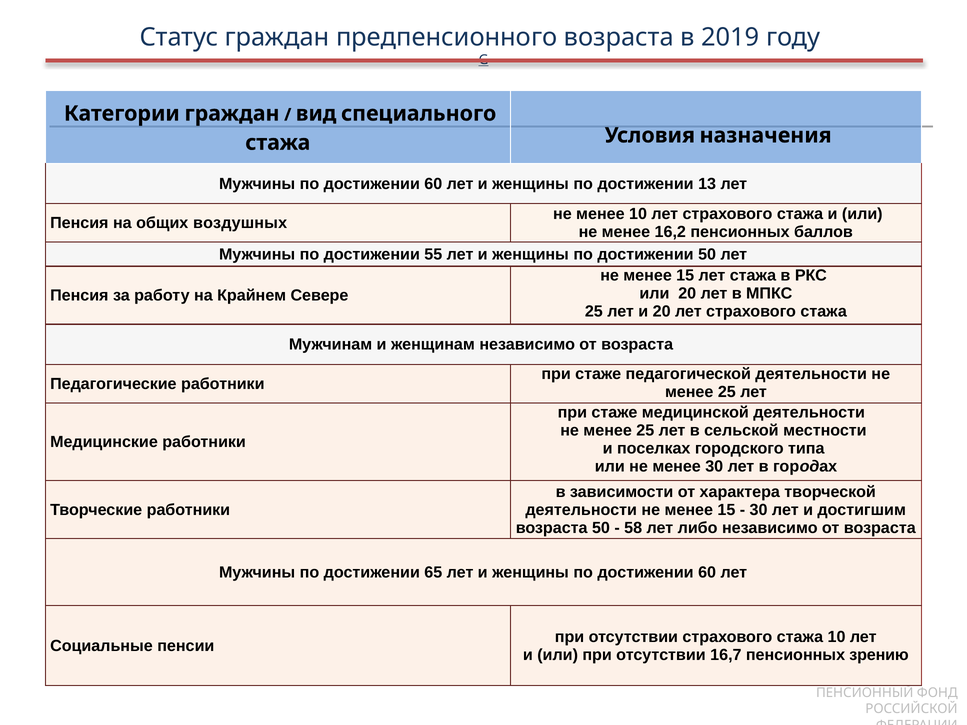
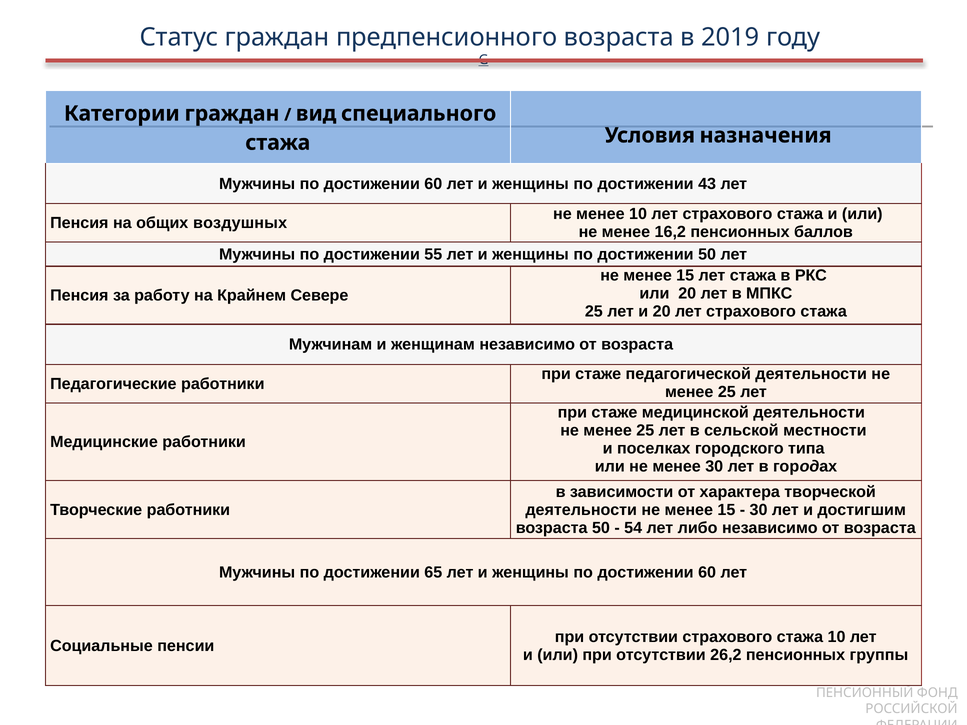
13: 13 -> 43 (707, 184)
58: 58 -> 54 (633, 528)
16,7: 16,7 -> 26,2 (726, 655)
зрению: зрению -> группы (879, 655)
